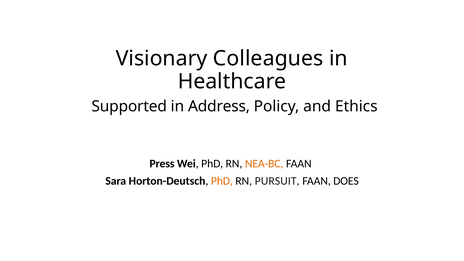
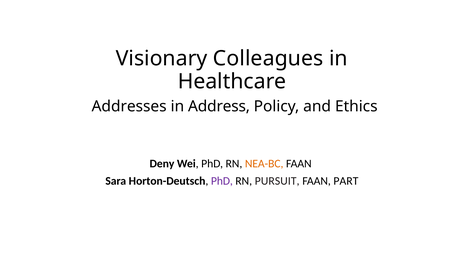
Supported: Supported -> Addresses (129, 106)
Press: Press -> Deny (162, 164)
PhD colour: orange -> purple (222, 181)
DOES: DOES -> PART (346, 181)
